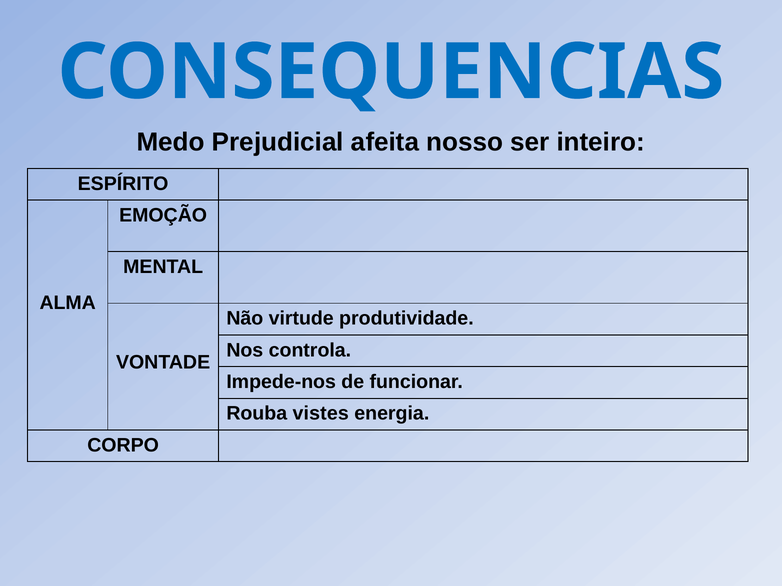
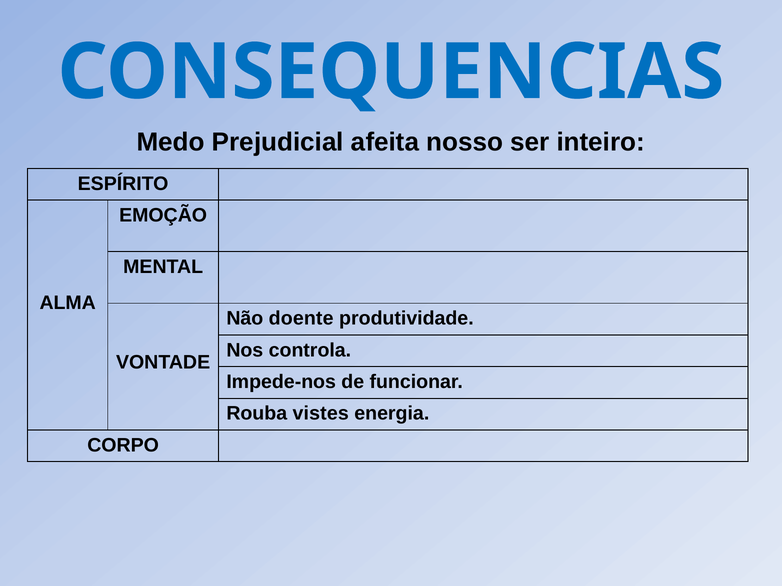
virtude: virtude -> doente (301, 319)
